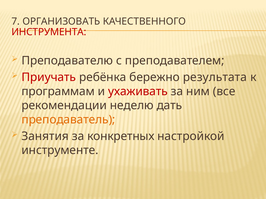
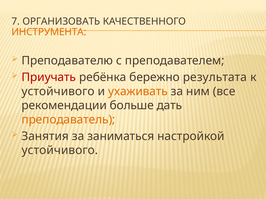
ИНСТРУМЕНТА colour: red -> orange (49, 32)
программам: программам -> устойчивого (58, 92)
ухаживать colour: red -> orange (138, 92)
неделю: неделю -> больше (132, 106)
конкретных: конкретных -> заниматься (121, 136)
инструменте: инструменте -> устойчивого (60, 151)
